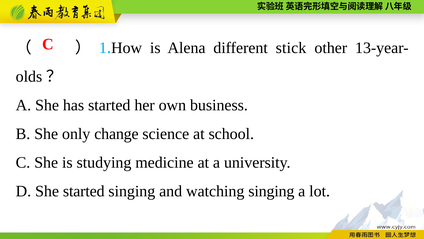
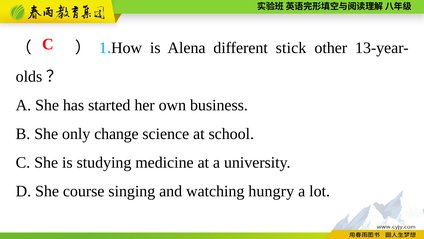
She started: started -> course (84, 191)
watching singing: singing -> hungry (271, 191)
